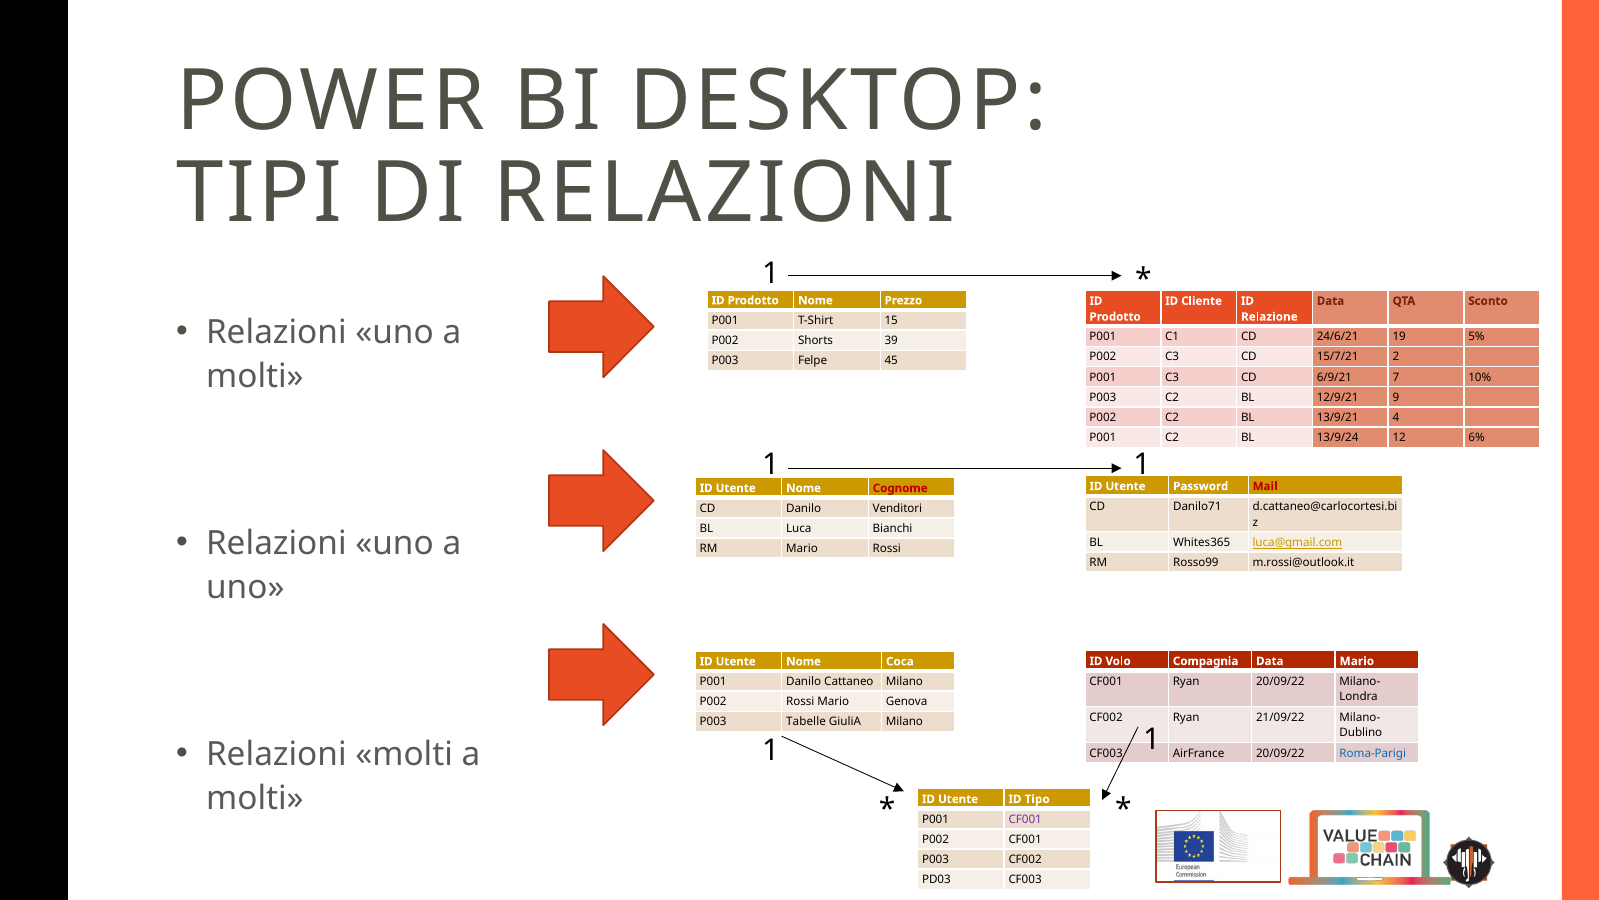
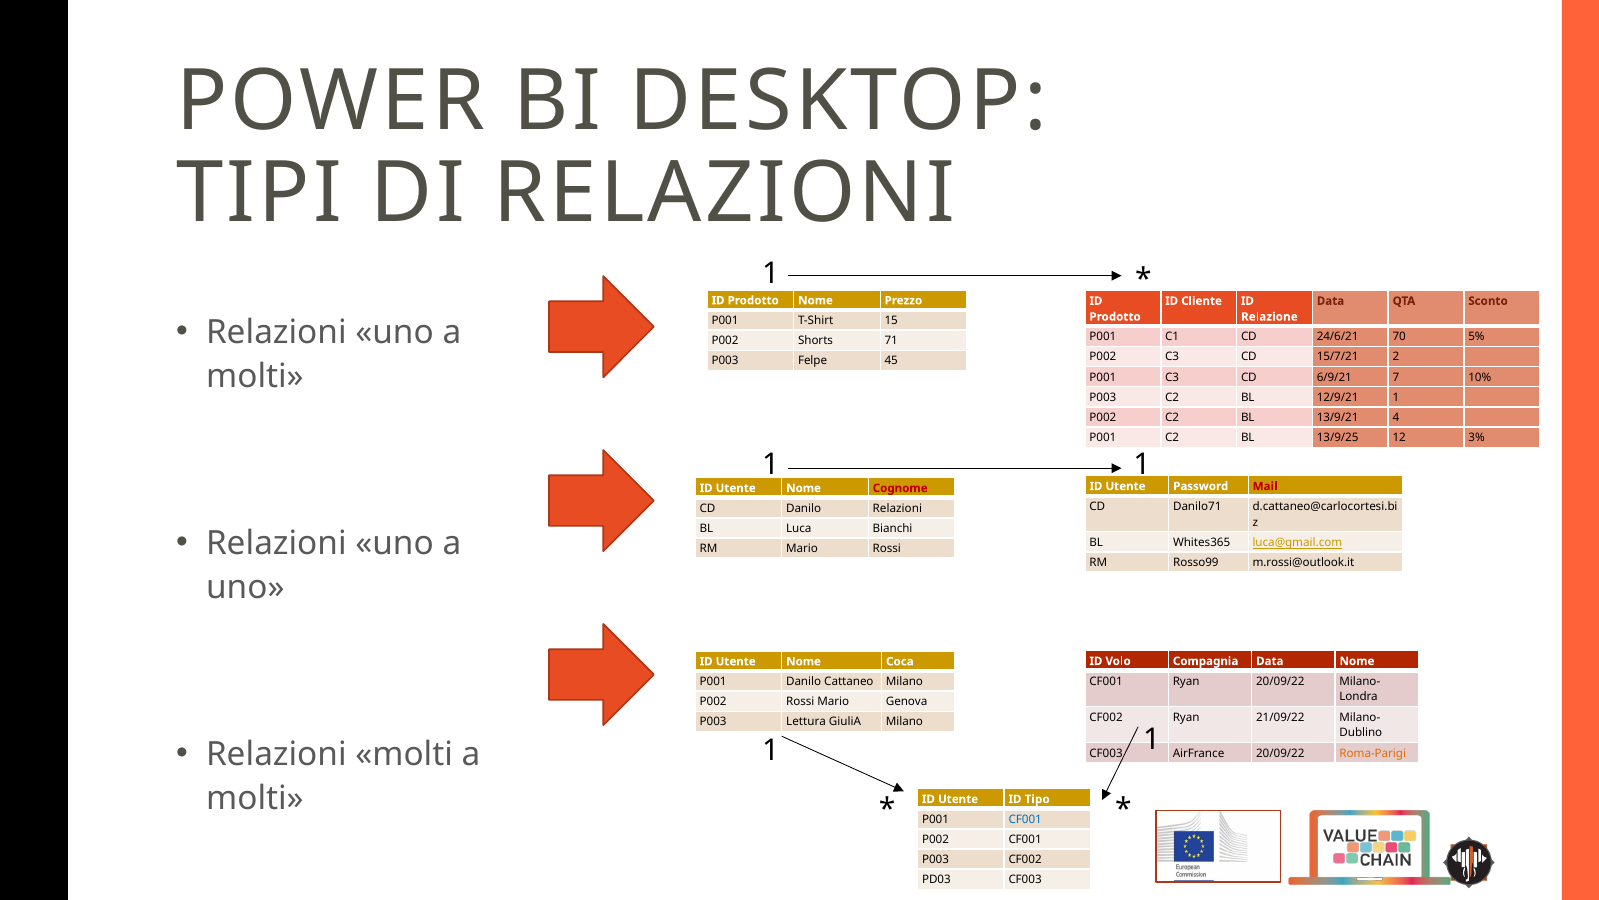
19: 19 -> 70 (1399, 337)
39: 39 -> 71 (891, 341)
12/9/21 9: 9 -> 1 (1396, 397)
13/9/24: 13/9/24 -> 13/9/25 (1338, 438)
6%: 6% -> 3% (1477, 438)
Danilo Venditori: Venditori -> Relazioni (897, 508)
Data Mario: Mario -> Nome (1357, 661)
Tabelle: Tabelle -> Lettura (806, 722)
Roma-Parigi colour: blue -> orange (1373, 753)
CF001 colour: purple -> blue (1025, 819)
